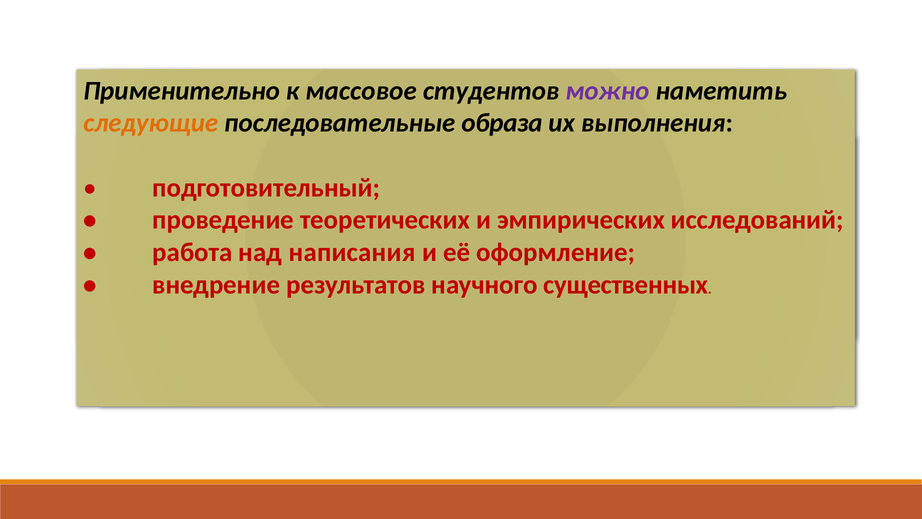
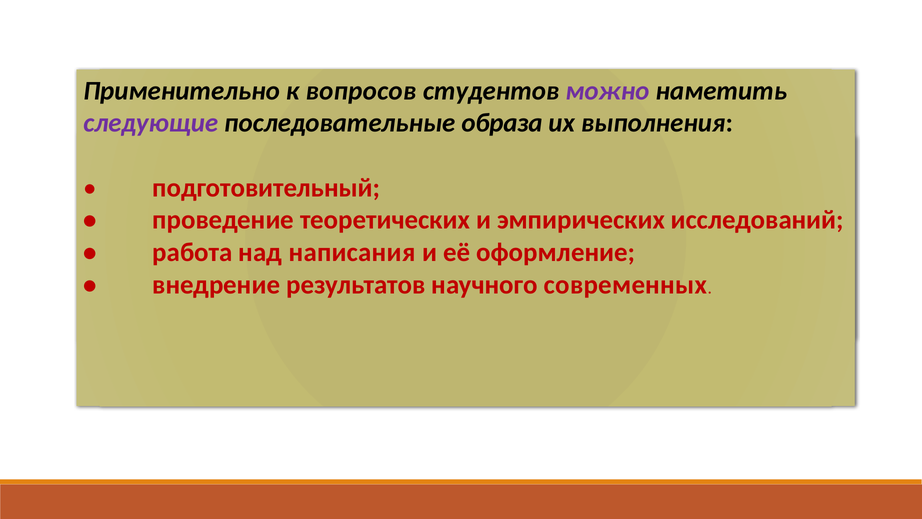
массовое: массовое -> вопросов (361, 91)
следующие colour: orange -> purple (151, 123)
существенных: существенных -> современных (625, 284)
